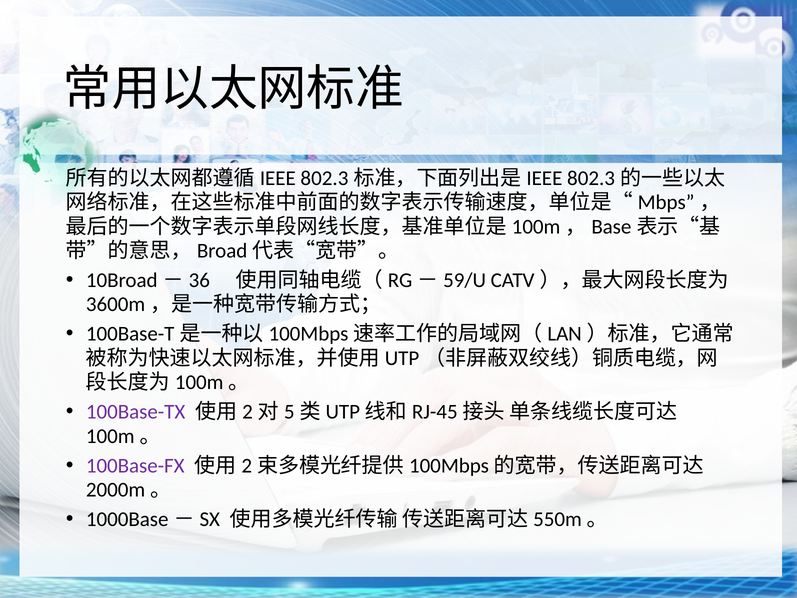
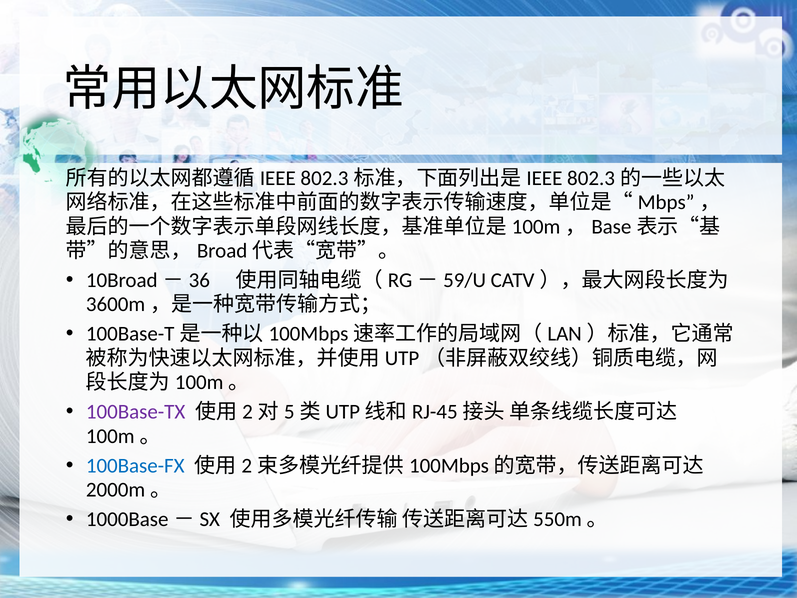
100Base-FX colour: purple -> blue (135, 465)
